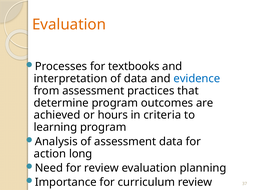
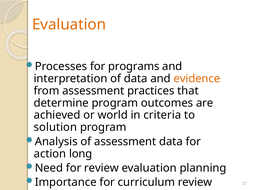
textbooks: textbooks -> programs (134, 66)
evidence colour: blue -> orange (197, 78)
hours: hours -> world (113, 115)
learning: learning -> solution (55, 127)
